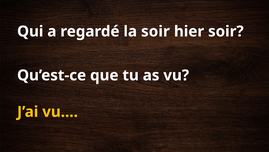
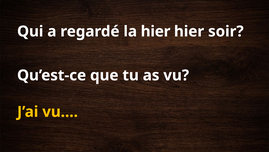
la soir: soir -> hier (156, 31)
